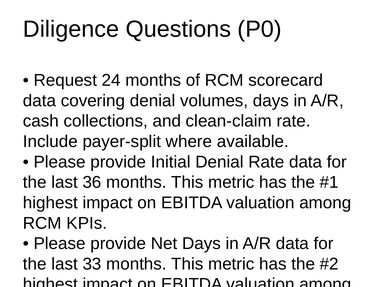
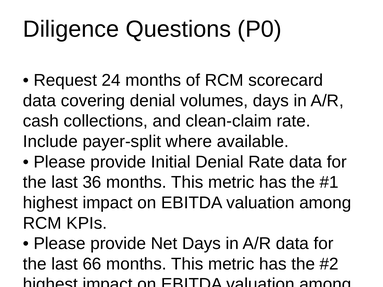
33: 33 -> 66 (92, 264)
